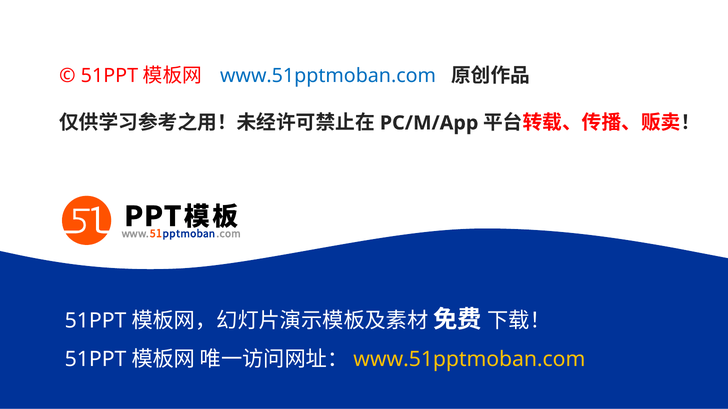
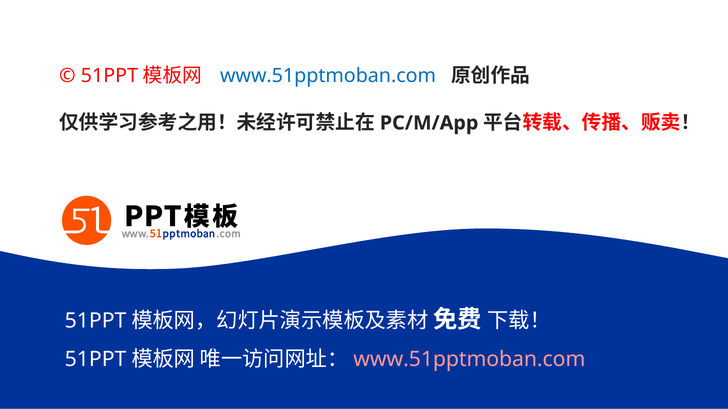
www.51pptmoban.com colour: yellow -> pink (469, 360)
